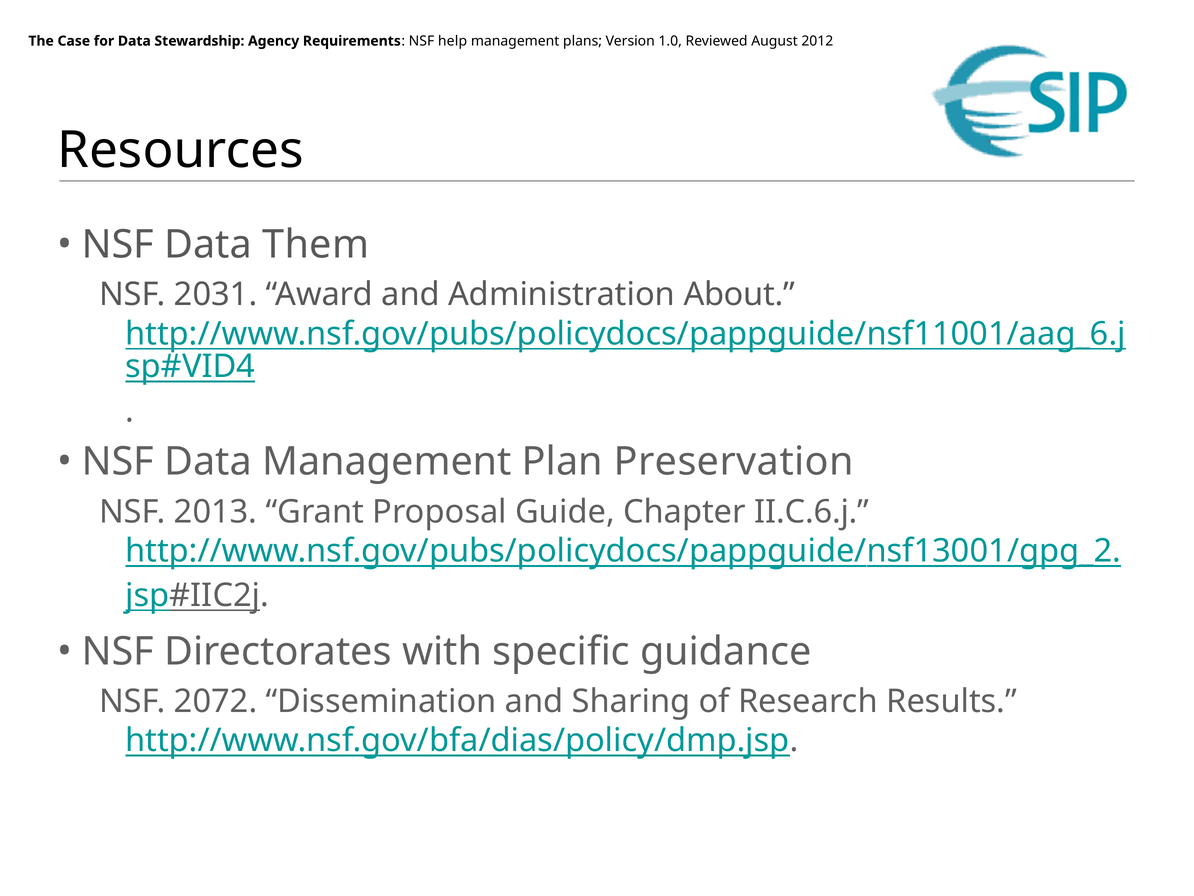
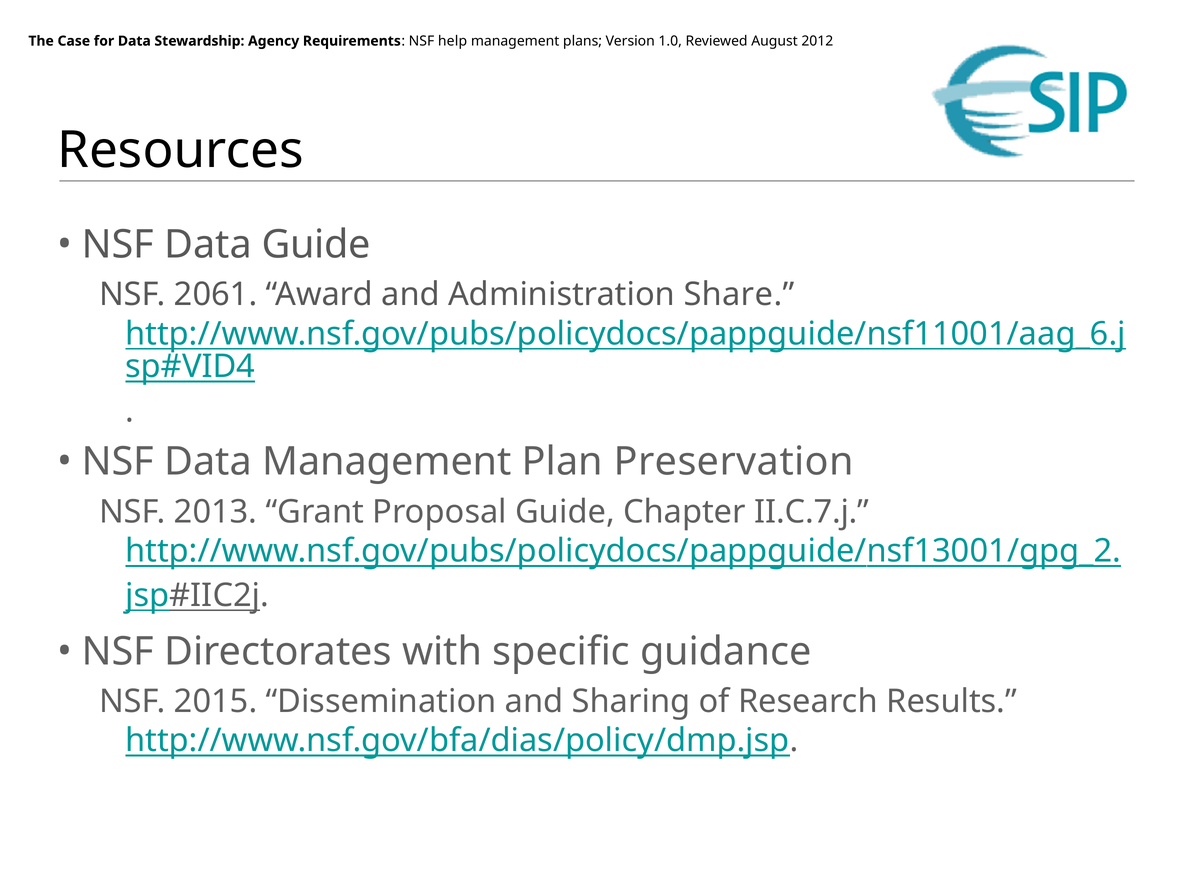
Data Them: Them -> Guide (316, 245)
2031: 2031 -> 2061 (216, 295)
About: About -> Share (739, 295)
II.C.6.j: II.C.6.j -> II.C.7.j (812, 511)
2072: 2072 -> 2015 (216, 701)
